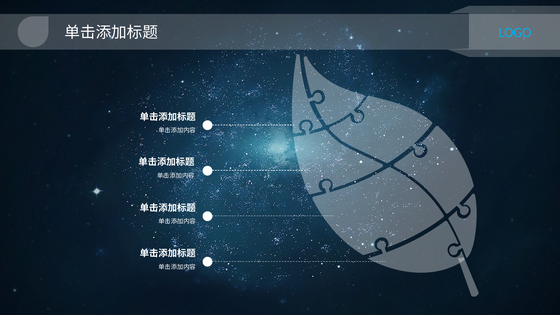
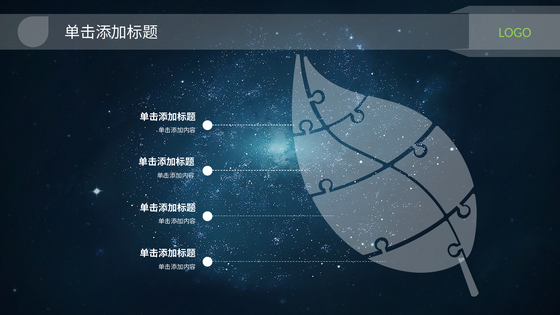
LOGO colour: light blue -> light green (515, 33)
